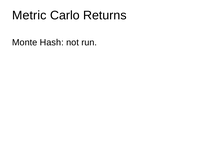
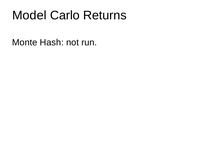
Metric: Metric -> Model (29, 15)
